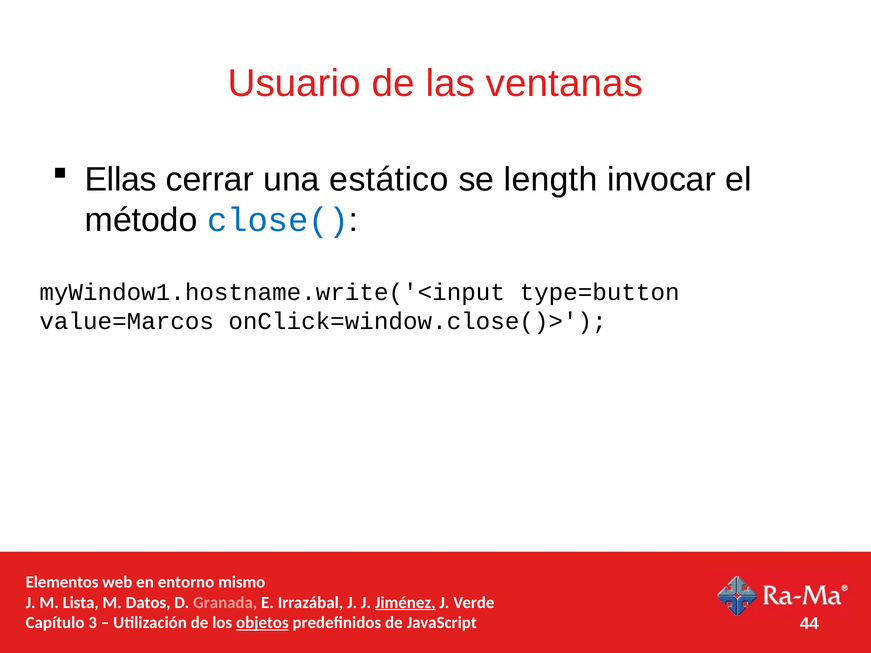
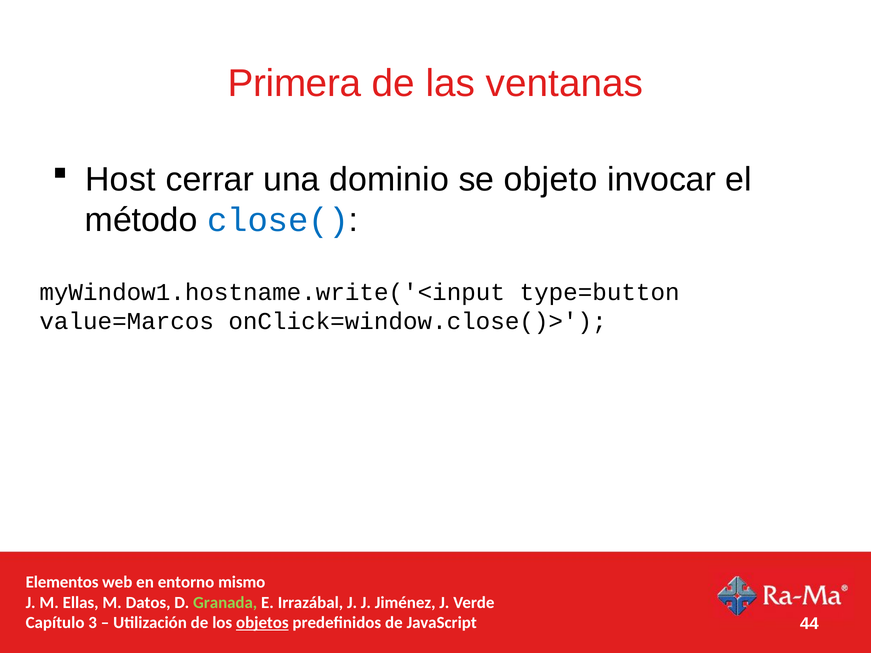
Usuario: Usuario -> Primera (294, 83)
Ellas: Ellas -> Host (120, 179)
estático: estático -> dominio (389, 179)
length: length -> objeto (551, 179)
Lista: Lista -> Ellas (81, 603)
Granada colour: pink -> light green (225, 603)
Jiménez underline: present -> none (405, 603)
